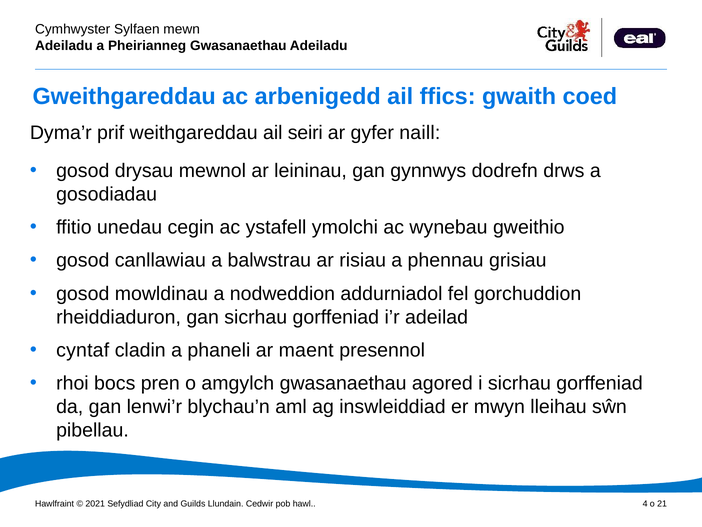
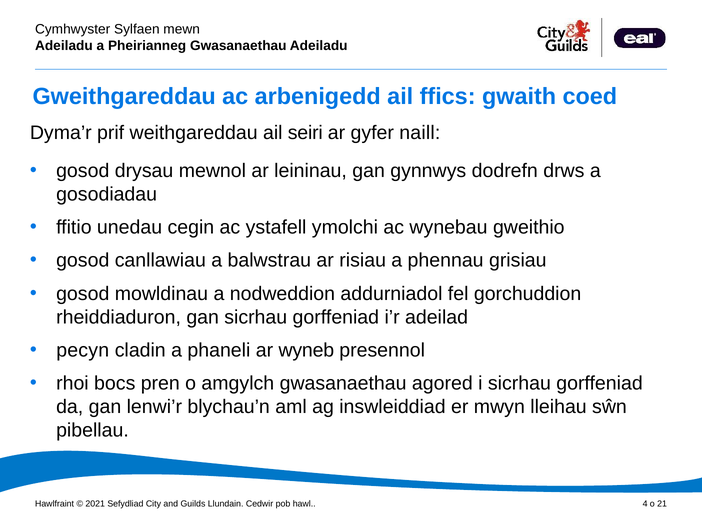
cyntaf: cyntaf -> pecyn (83, 350)
maent: maent -> wyneb (306, 350)
